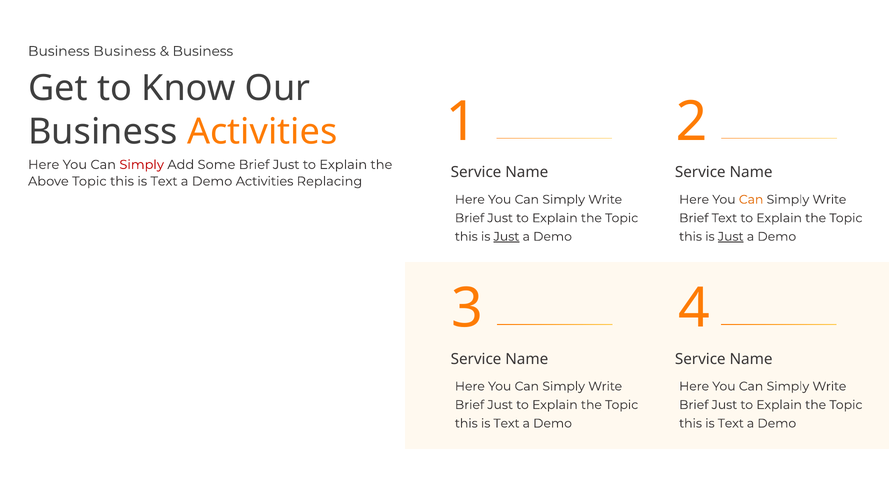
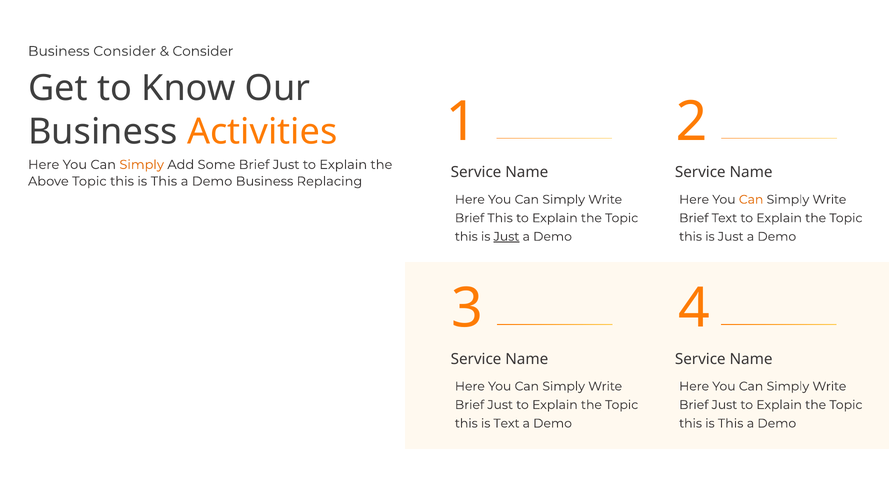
Business Business: Business -> Consider (125, 51)
Business: Business -> Consider (203, 51)
Simply colour: red -> orange (142, 165)
Text: Text -> This (164, 181)
Demo Activities: Activities -> Business (265, 181)
Just: Just -> This (500, 218)
Just underline: present -> none (731, 237)
Text: Text -> This (731, 423)
